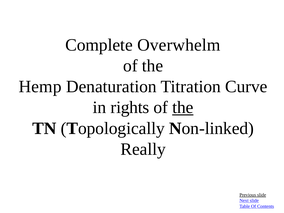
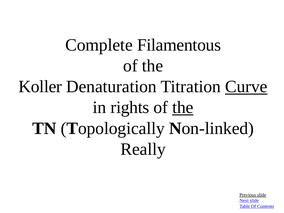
Overwhelm: Overwhelm -> Filamentous (179, 45)
Hemp: Hemp -> Koller (40, 87)
Curve underline: none -> present (246, 87)
